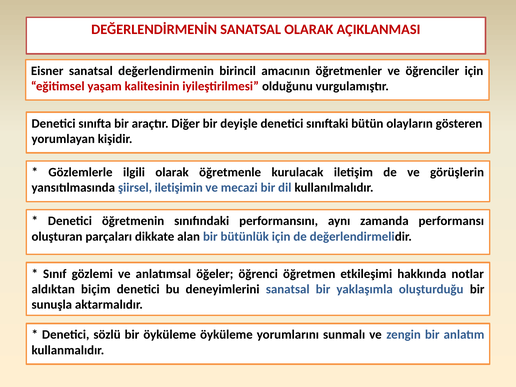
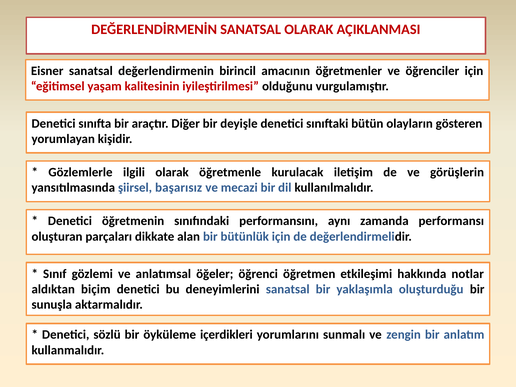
iletişimin: iletişimin -> başarısız (179, 188)
öyküleme öyküleme: öyküleme -> içerdikleri (226, 335)
